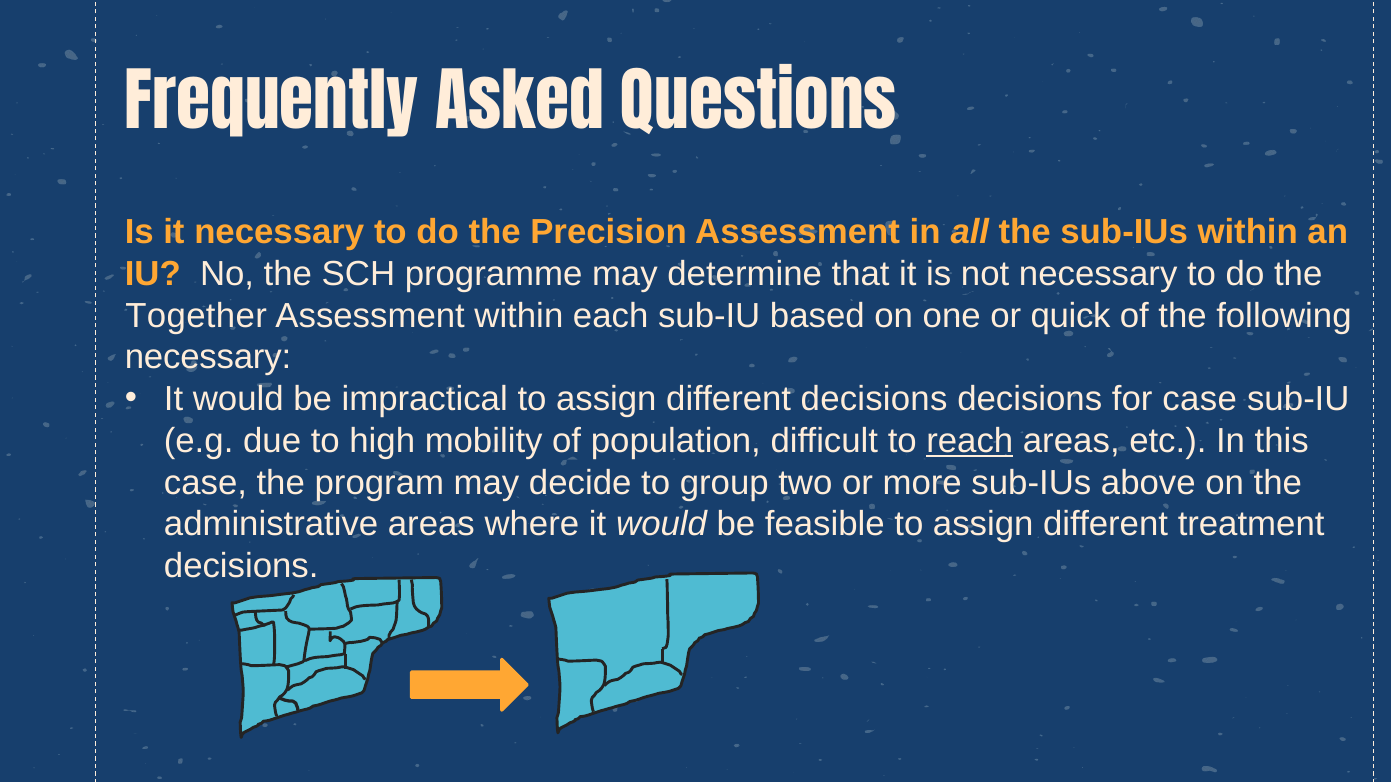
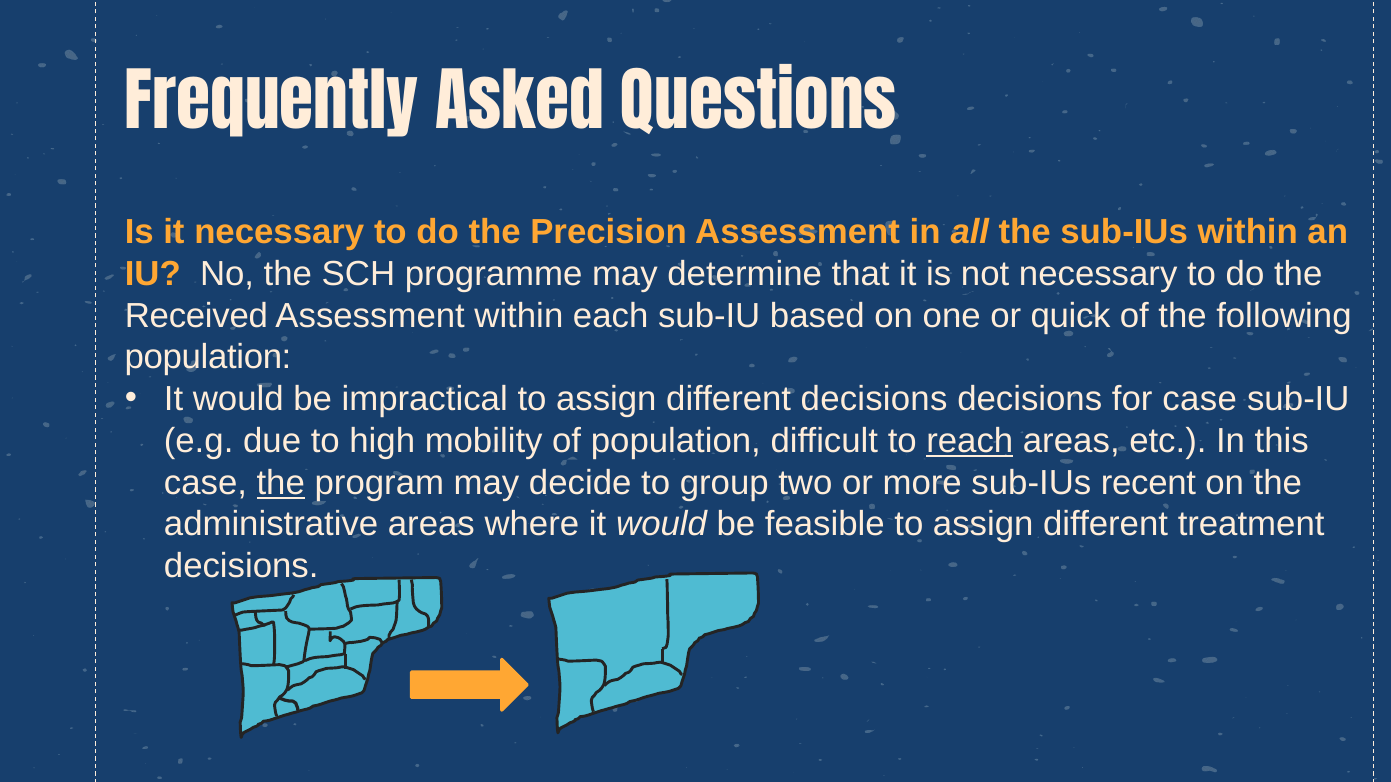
Together: Together -> Received (196, 316)
necessary: necessary -> population (208, 358)
the underline: none -> present (281, 483)
above: above -> recent (1148, 483)
